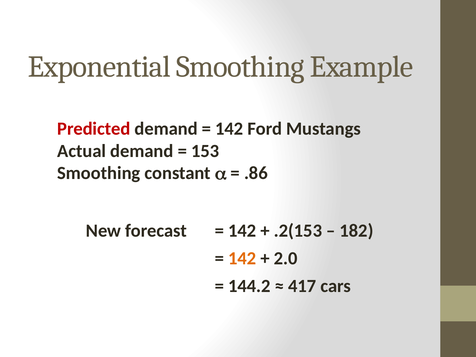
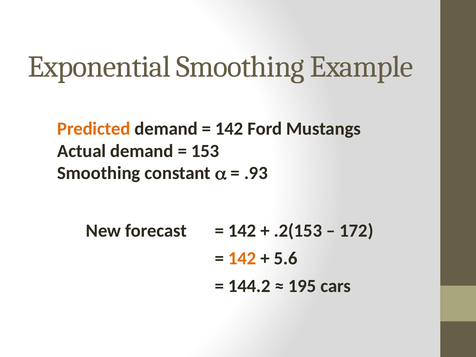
Predicted colour: red -> orange (94, 129)
.86: .86 -> .93 (256, 173)
182: 182 -> 172 (357, 231)
2.0: 2.0 -> 5.6 (286, 258)
417: 417 -> 195 (302, 286)
